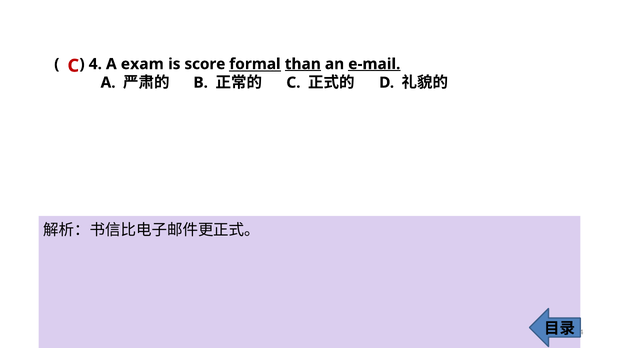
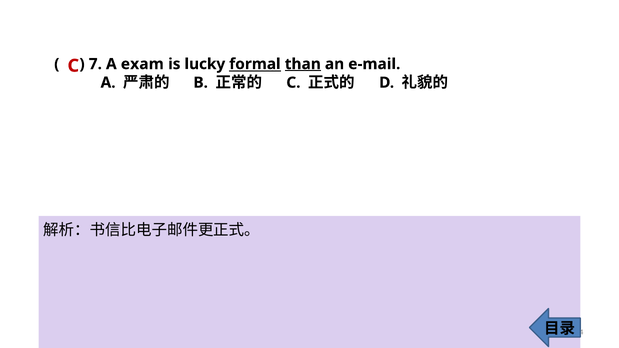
4: 4 -> 7 (95, 64)
score: score -> lucky (205, 64)
e-mail underline: present -> none (374, 64)
